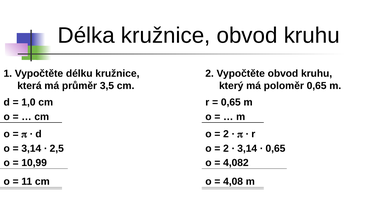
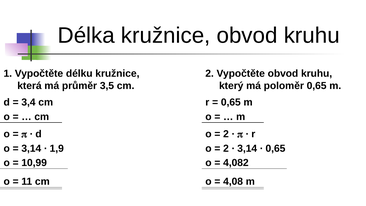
1,0: 1,0 -> 3,4 (28, 102)
2,5: 2,5 -> 1,9 (57, 148)
